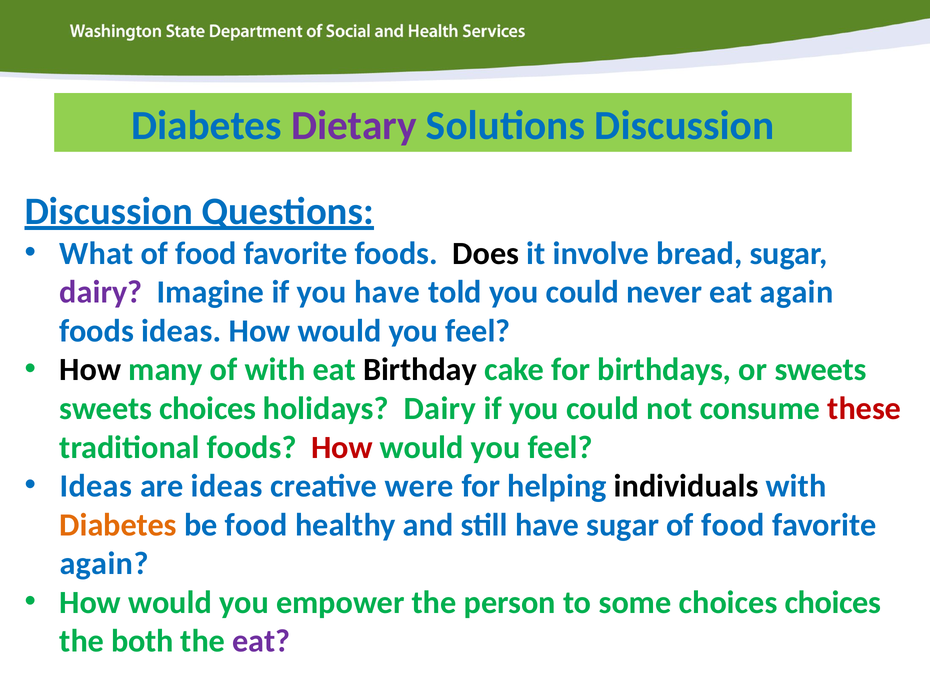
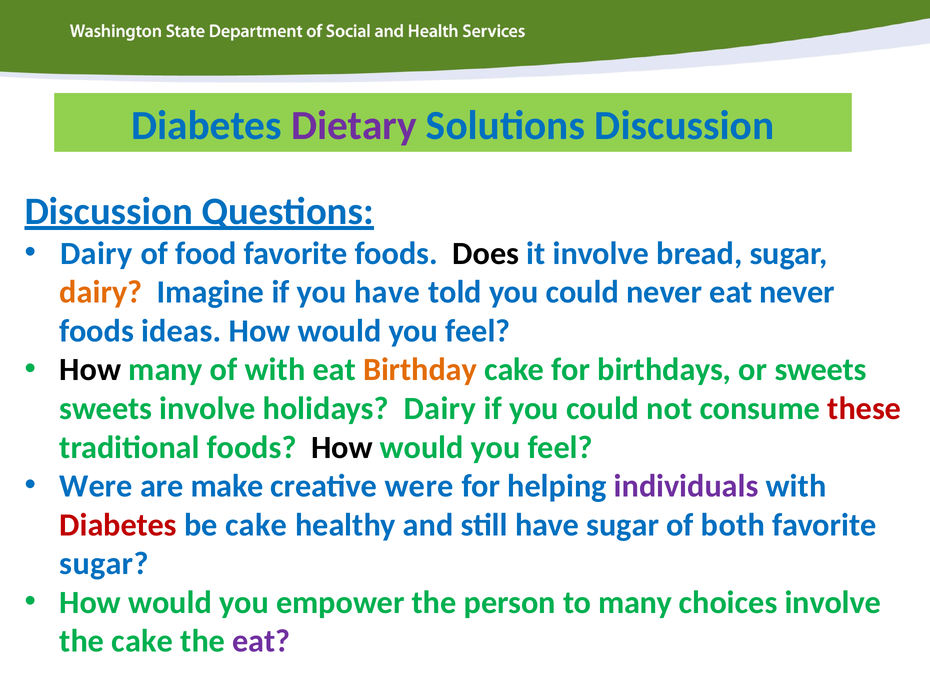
What: What -> Dairy (96, 253)
dairy colour: purple -> orange (101, 292)
eat again: again -> never (797, 292)
Birthday colour: black -> orange (420, 370)
sweets choices: choices -> involve (208, 408)
How colour: red -> black (342, 447)
Ideas: Ideas -> Were (96, 486)
are ideas: ideas -> make (227, 486)
individuals colour: black -> purple (686, 486)
Diabetes colour: orange -> red (118, 524)
be food: food -> cake (256, 524)
food: food -> both (733, 524)
again: again -> sugar (104, 563)
to some: some -> many (635, 602)
choices choices: choices -> involve (833, 602)
the both: both -> cake (142, 641)
